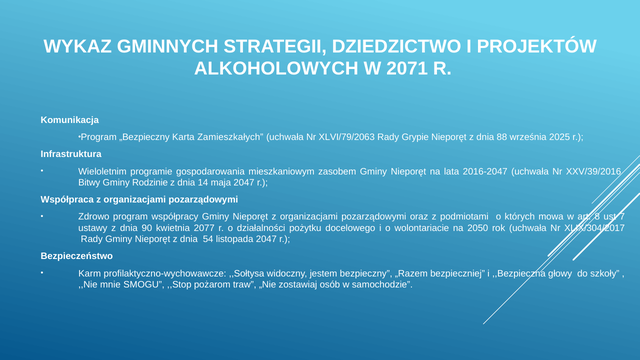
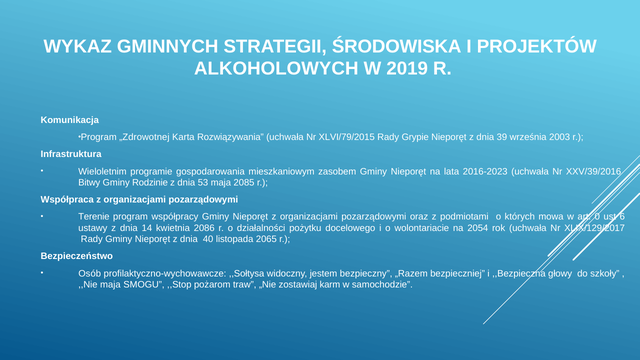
DZIEDZICTWO: DZIEDZICTWO -> ŚRODOWISKA (397, 46)
2071: 2071 -> 2019 (407, 69)
„Bezpieczny: „Bezpieczny -> „Zdrowotnej (144, 137)
Zamieszkałych: Zamieszkałych -> Rozwiązywania (230, 137)
XLVI/79/2063: XLVI/79/2063 -> XLVI/79/2015 (347, 137)
88: 88 -> 39 (502, 137)
2025: 2025 -> 2003 (560, 137)
2016-2047: 2016-2047 -> 2016-2023 (485, 171)
14: 14 -> 53 (203, 183)
maja 2047: 2047 -> 2085 (244, 183)
Zdrowo: Zdrowo -> Terenie (94, 217)
8: 8 -> 0 (597, 217)
7: 7 -> 6 (622, 217)
90: 90 -> 14 (147, 228)
2077: 2077 -> 2086 (204, 228)
2050: 2050 -> 2054 (478, 228)
XLIX/304/2017: XLIX/304/2017 -> XLIX/129/2017 (595, 228)
54: 54 -> 40 (208, 239)
listopada 2047: 2047 -> 2065 (266, 239)
Karm: Karm -> Osób (90, 274)
,,Nie mnie: mnie -> maja (110, 285)
osób: osób -> karm (330, 285)
